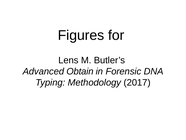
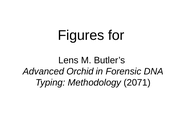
Obtain: Obtain -> Orchid (80, 71)
2017: 2017 -> 2071 (137, 82)
